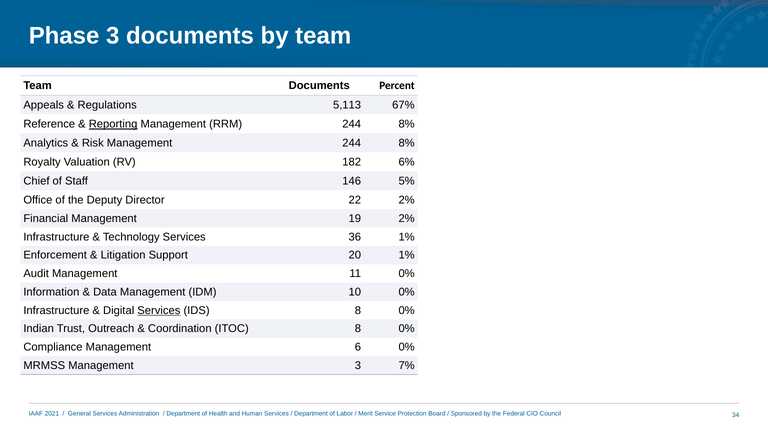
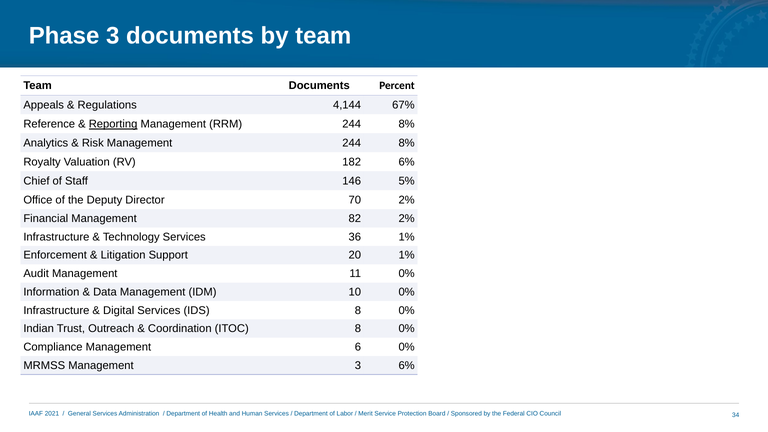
5,113: 5,113 -> 4,144 (347, 105)
22: 22 -> 70 (355, 200)
19: 19 -> 82 (355, 219)
Services underline: present -> none (159, 310)
3 7%: 7% -> 6% (407, 365)
